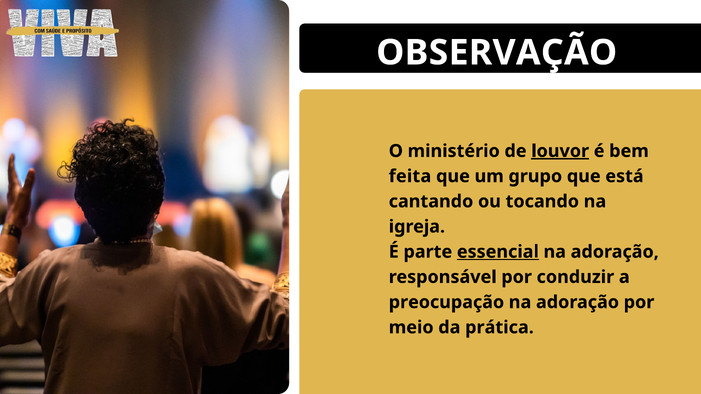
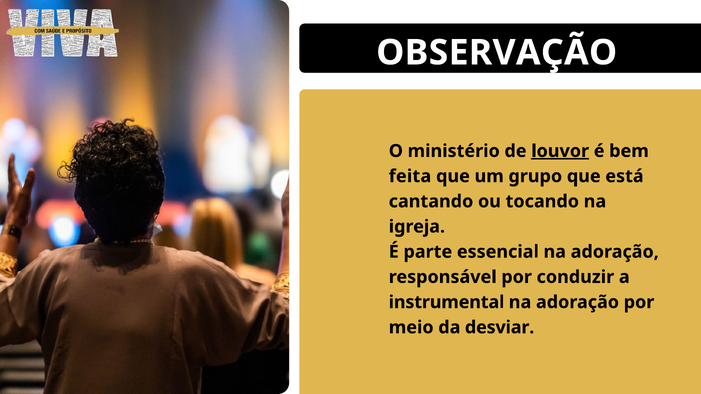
essencial underline: present -> none (498, 252)
preocupação: preocupação -> instrumental (447, 302)
prática: prática -> desviar (500, 328)
